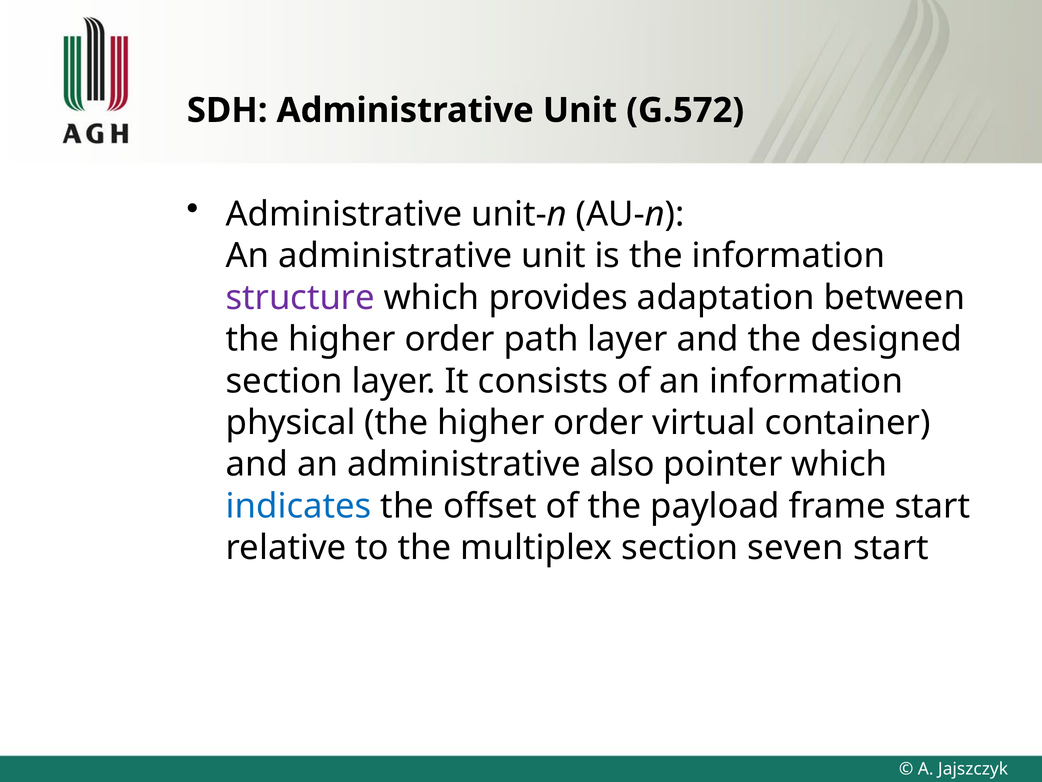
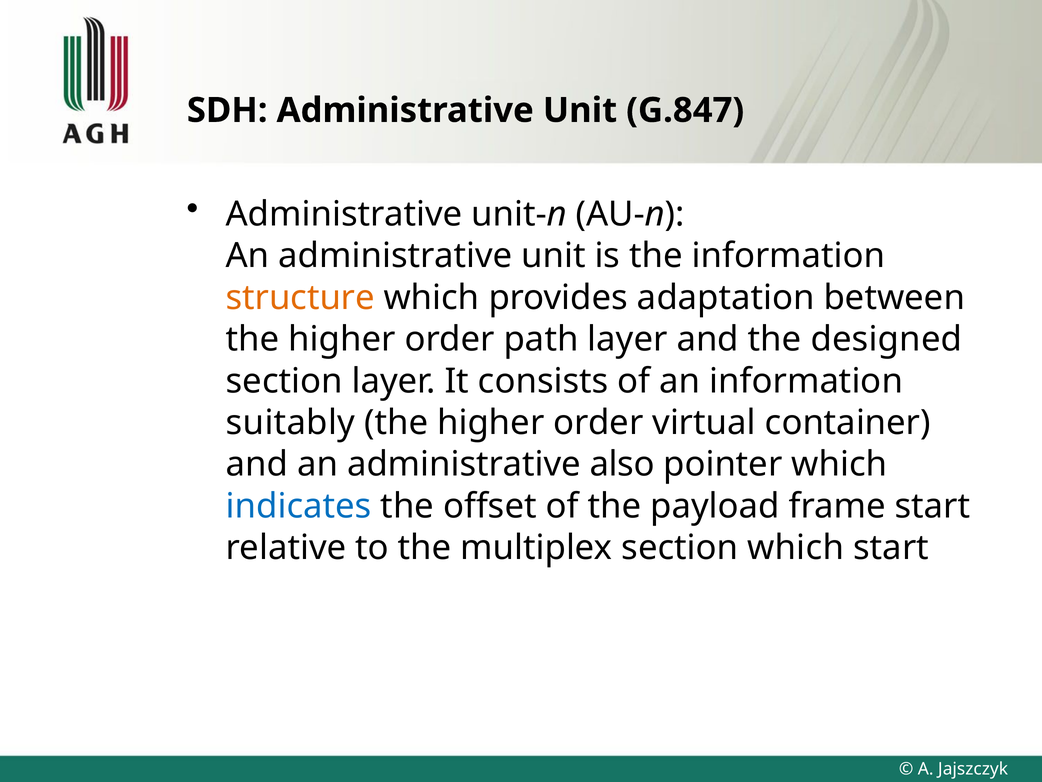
G.572: G.572 -> G.847 (685, 110)
structure colour: purple -> orange (300, 297)
physical: physical -> suitably (290, 422)
section seven: seven -> which (796, 548)
